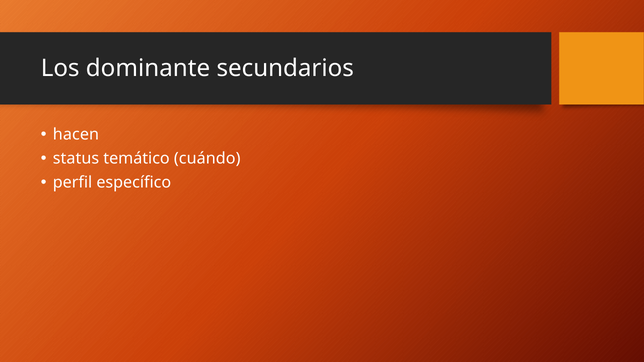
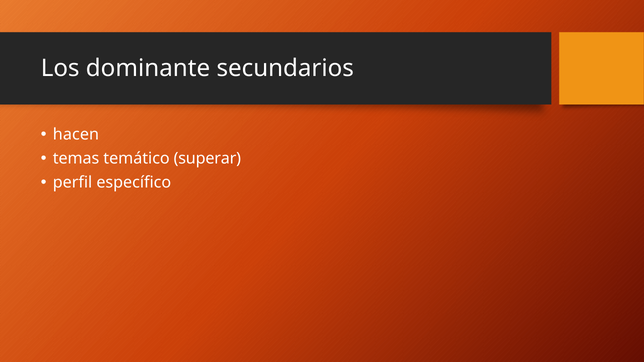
status: status -> temas (76, 159)
cuándo: cuándo -> superar (207, 159)
